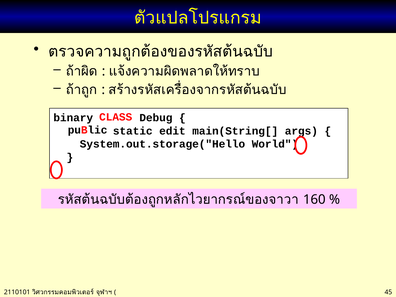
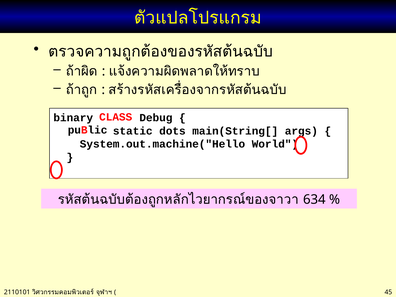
edit: edit -> dots (172, 131)
System.out.storage("Hello: System.out.storage("Hello -> System.out.machine("Hello (162, 144)
160: 160 -> 634 (314, 200)
